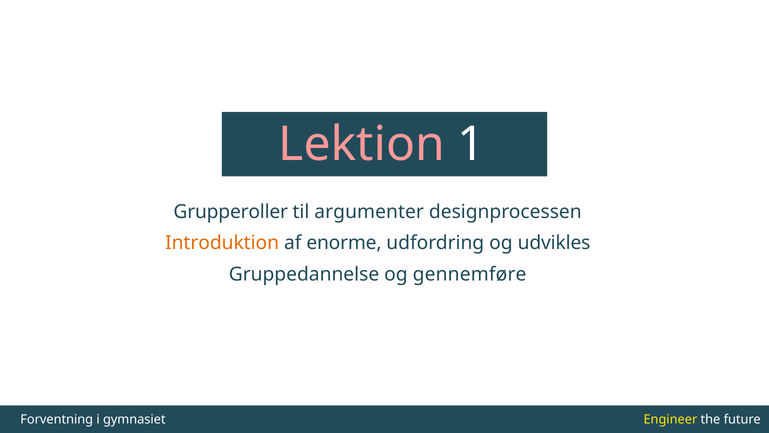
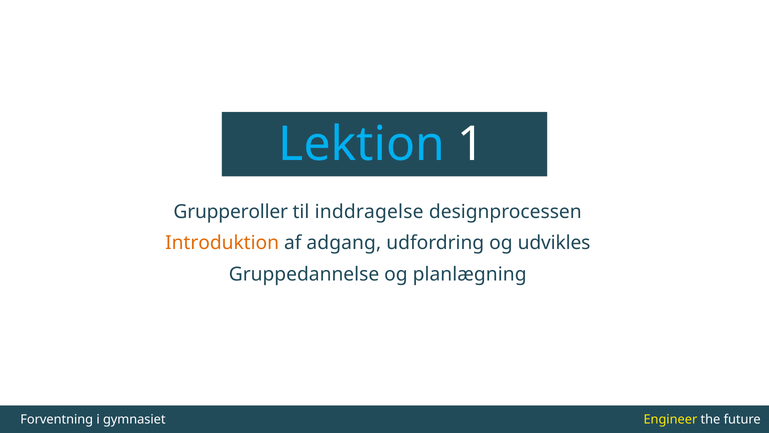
Lektion colour: pink -> light blue (362, 144)
argumenter: argumenter -> inddragelse (369, 211)
enorme: enorme -> adgang (344, 243)
gennemføre: gennemføre -> planlægning (470, 274)
